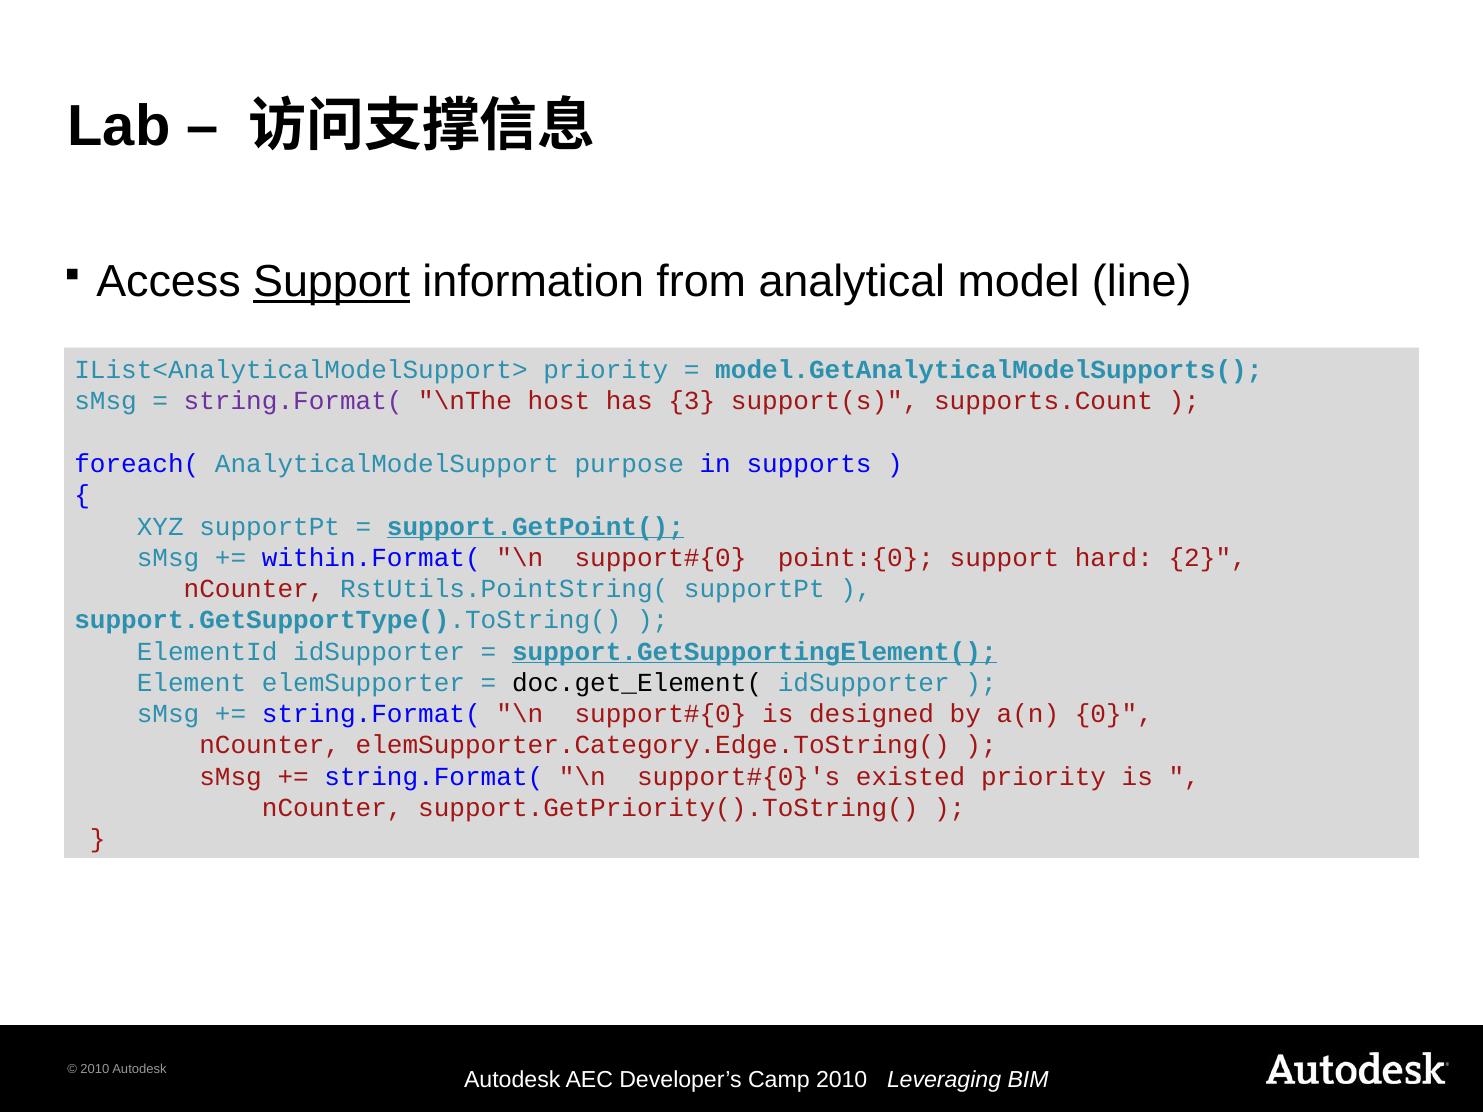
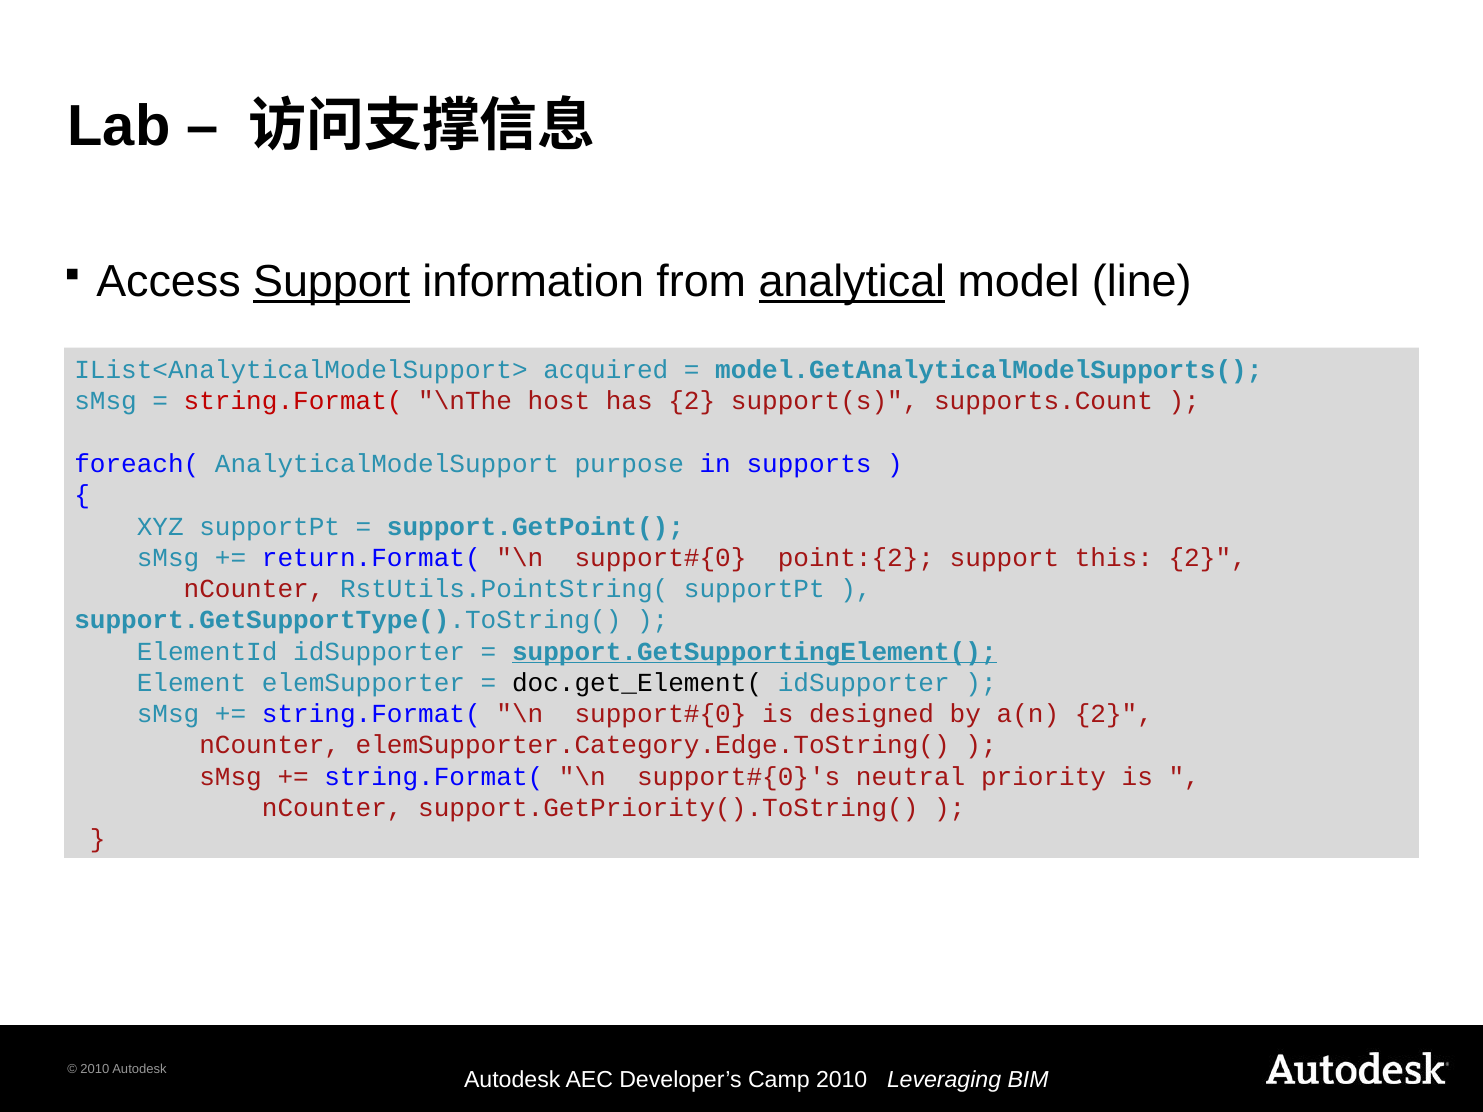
analytical underline: none -> present (852, 282)
IList<AnalyticalModelSupport> priority: priority -> acquired (606, 370)
string.Format( colour: purple -> red (293, 401)
has 3: 3 -> 2 (692, 401)
support.GetPoint( underline: present -> none (535, 526)
within.Format(: within.Format( -> return.Format( (371, 558)
point:{0: point:{0 -> point:{2 (856, 558)
hard: hard -> this (1114, 558)
a(n 0: 0 -> 2 (1114, 714)
existed: existed -> neutral (911, 777)
